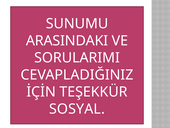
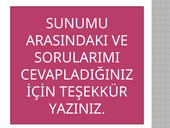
SOSYAL: SOSYAL -> YAZINIZ (77, 109)
